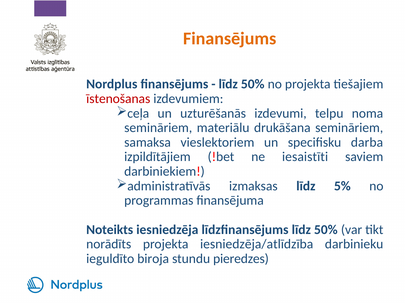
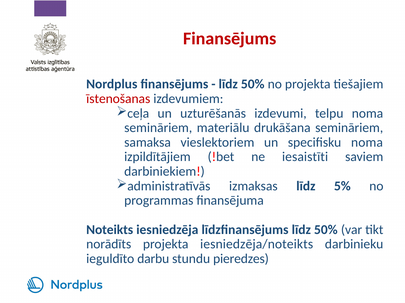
Finansējums colour: orange -> red (230, 39)
specifisku darba: darba -> noma (367, 143)
iesniedzēja/atlīdzība: iesniedzēja/atlīdzība -> iesniedzēja/noteikts (257, 245)
biroja: biroja -> darbu (153, 259)
